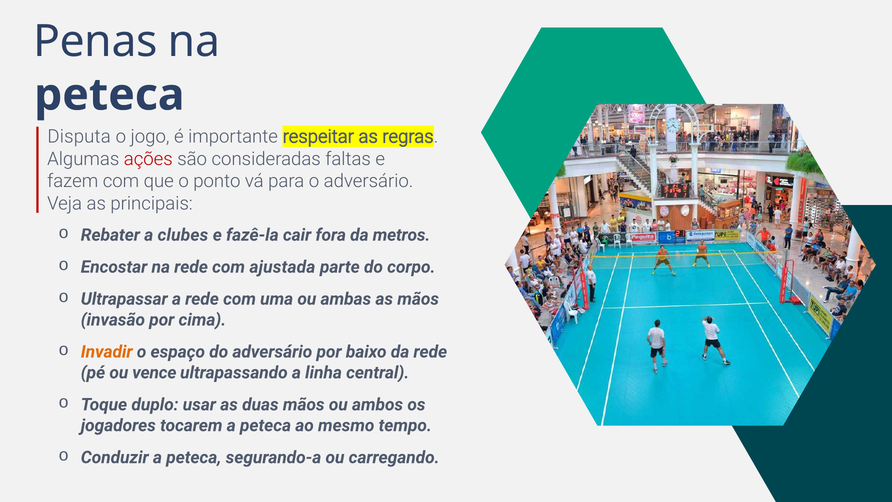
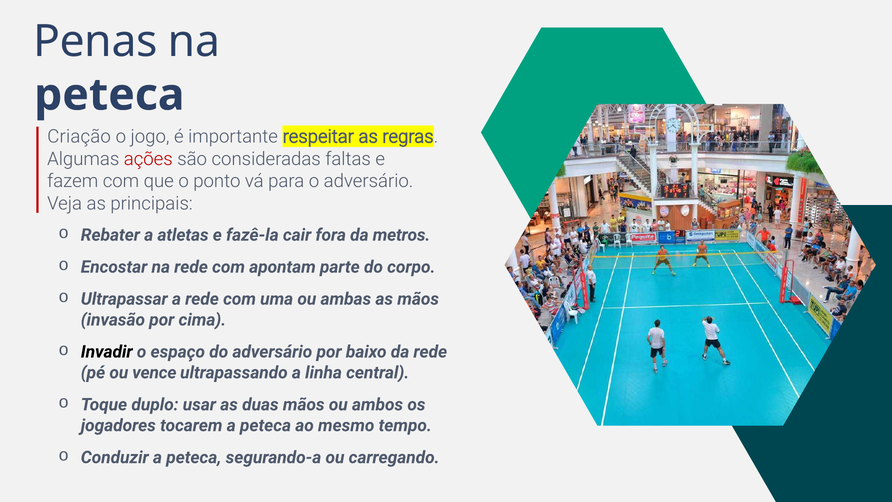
Disputa: Disputa -> Criação (79, 137)
clubes: clubes -> atletas (183, 235)
ajustada: ajustada -> apontam (282, 267)
Invadir colour: orange -> black (107, 352)
